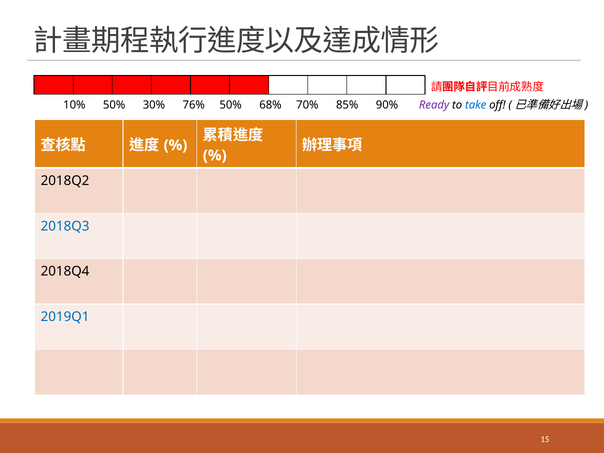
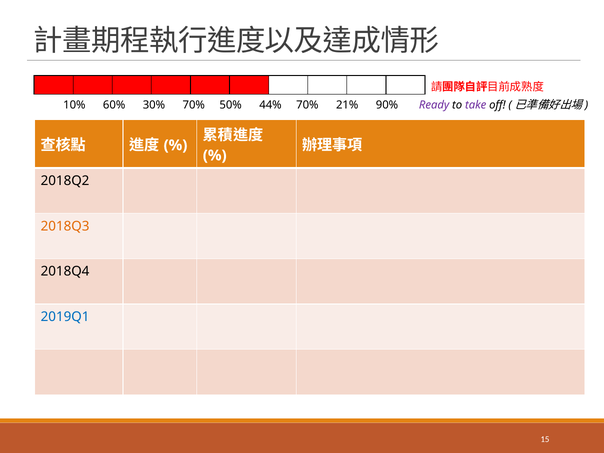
10% 50%: 50% -> 60% (114, 105)
30% 76%: 76% -> 70% (194, 105)
68%: 68% -> 44% (270, 105)
85%: 85% -> 21% (347, 105)
take colour: blue -> purple (476, 105)
2018Q3 colour: blue -> orange (65, 226)
